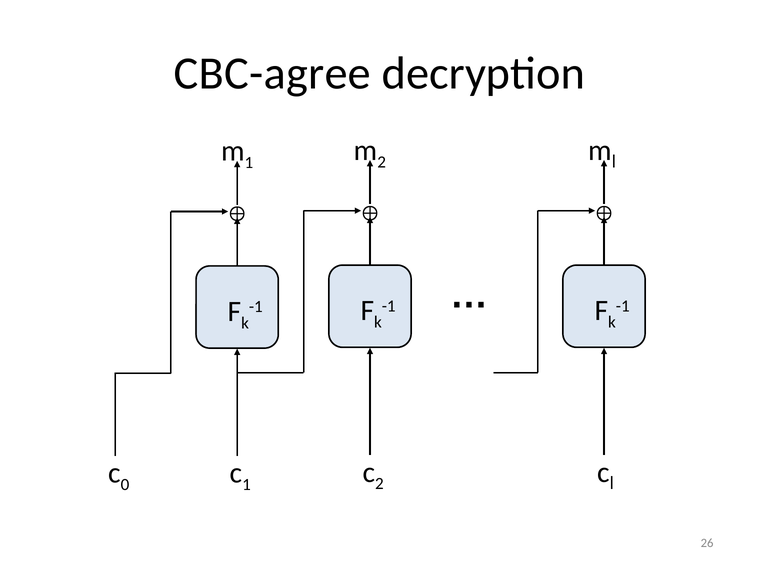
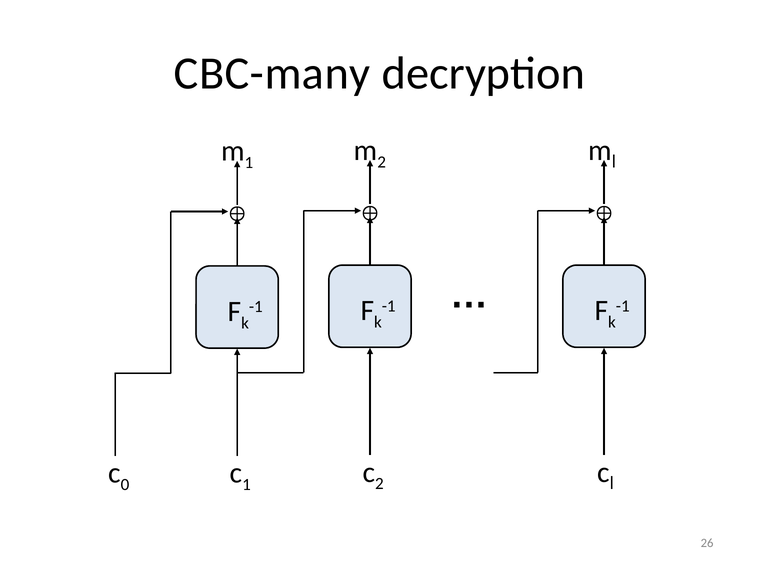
CBC-agree: CBC-agree -> CBC-many (272, 73)
